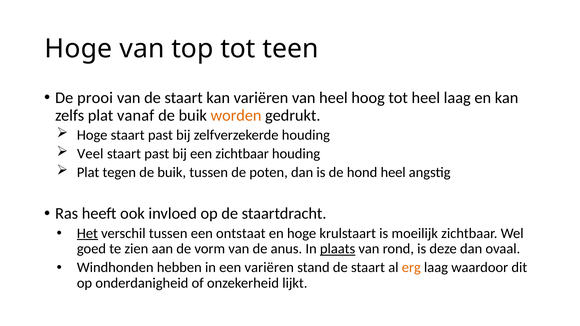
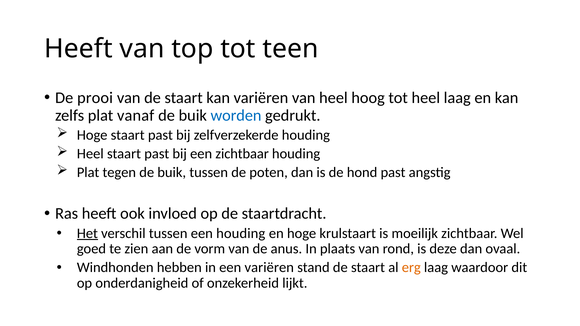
Hoge: Hoge -> Heeft (78, 49)
worden colour: orange -> blue (236, 115)
Veel: Veel -> Heel (90, 154)
hond heel: heel -> past (393, 172)
een ontstaat: ontstaat -> houding (241, 233)
plaats underline: present -> none (338, 249)
